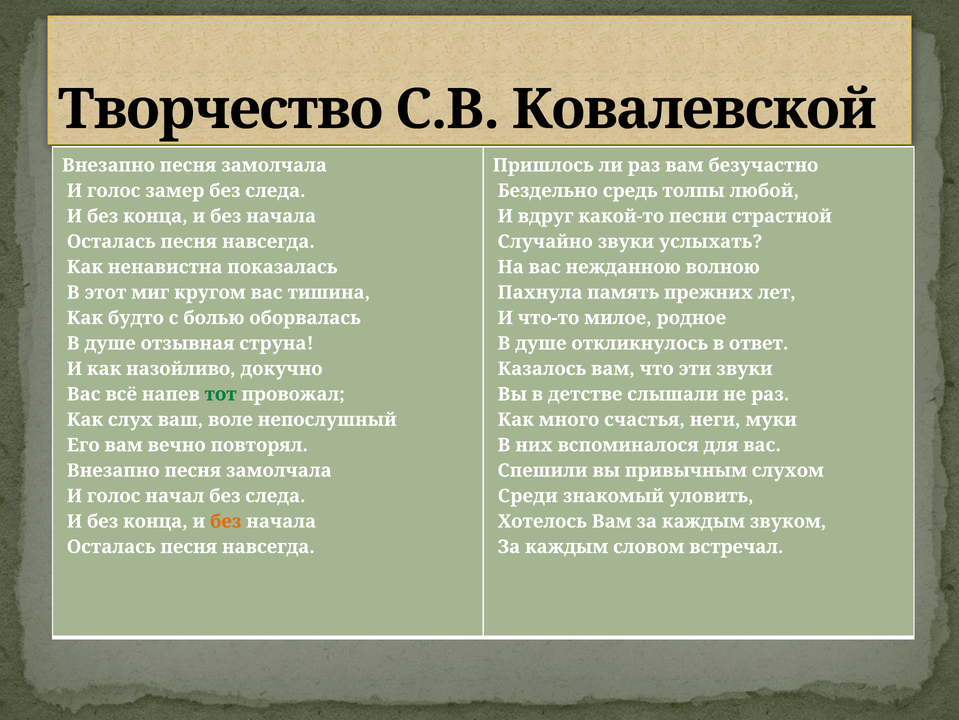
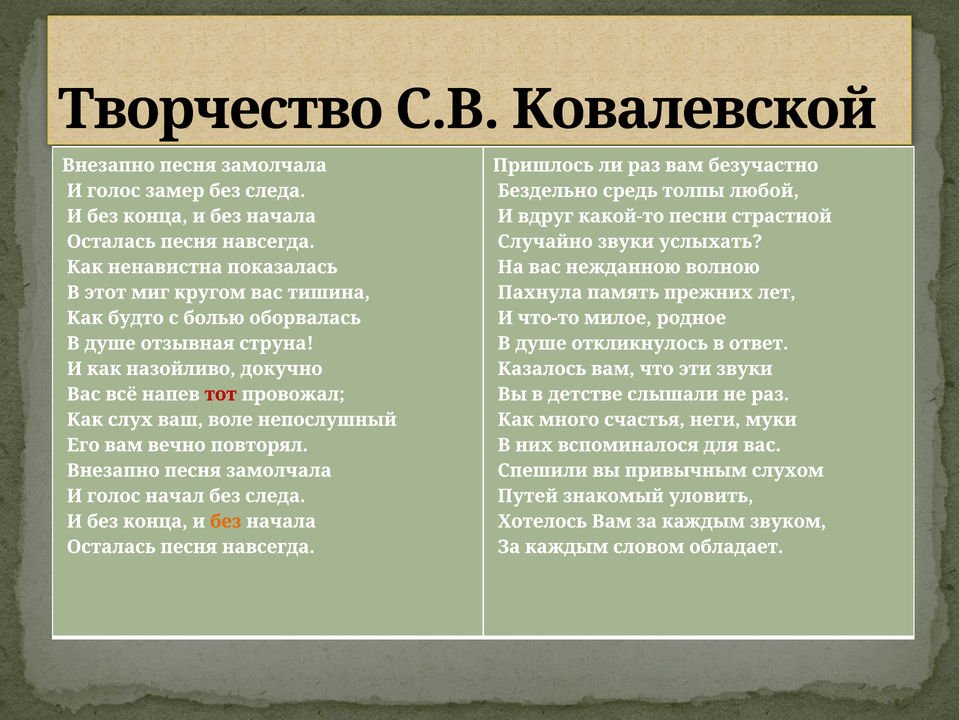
тот colour: green -> red (221, 394)
Среди: Среди -> Путей (528, 495)
встречал: встречал -> обладает (736, 546)
